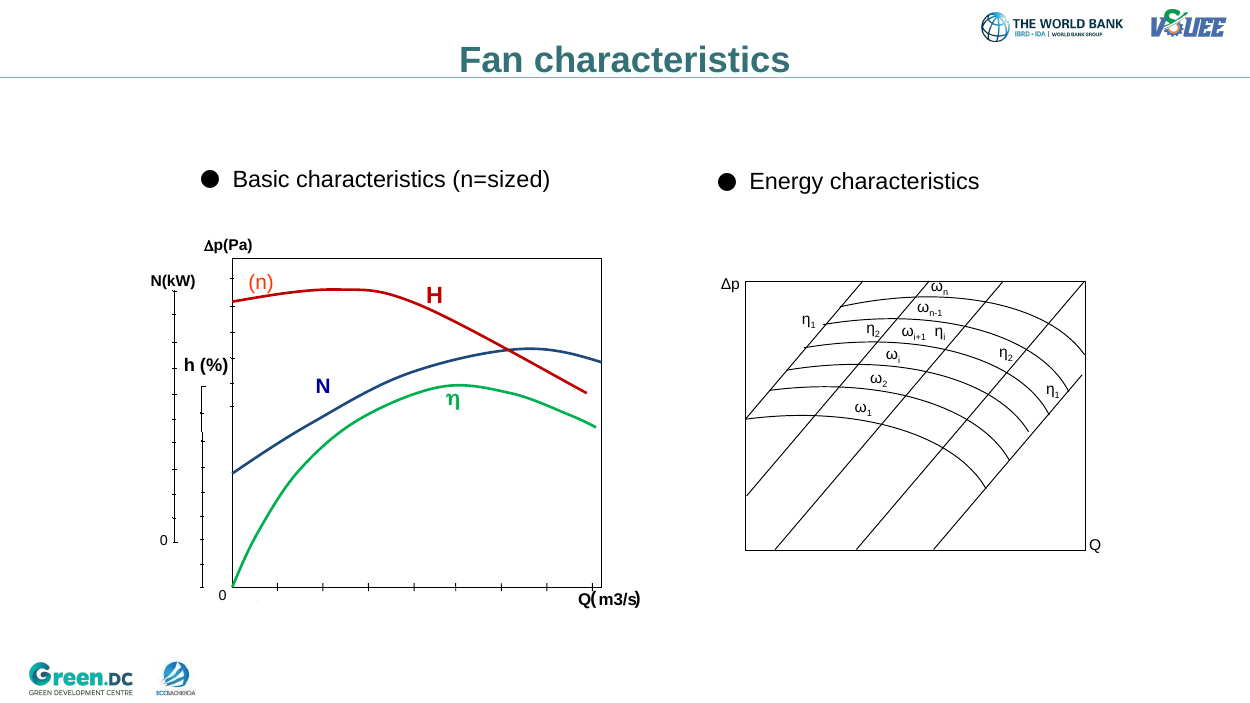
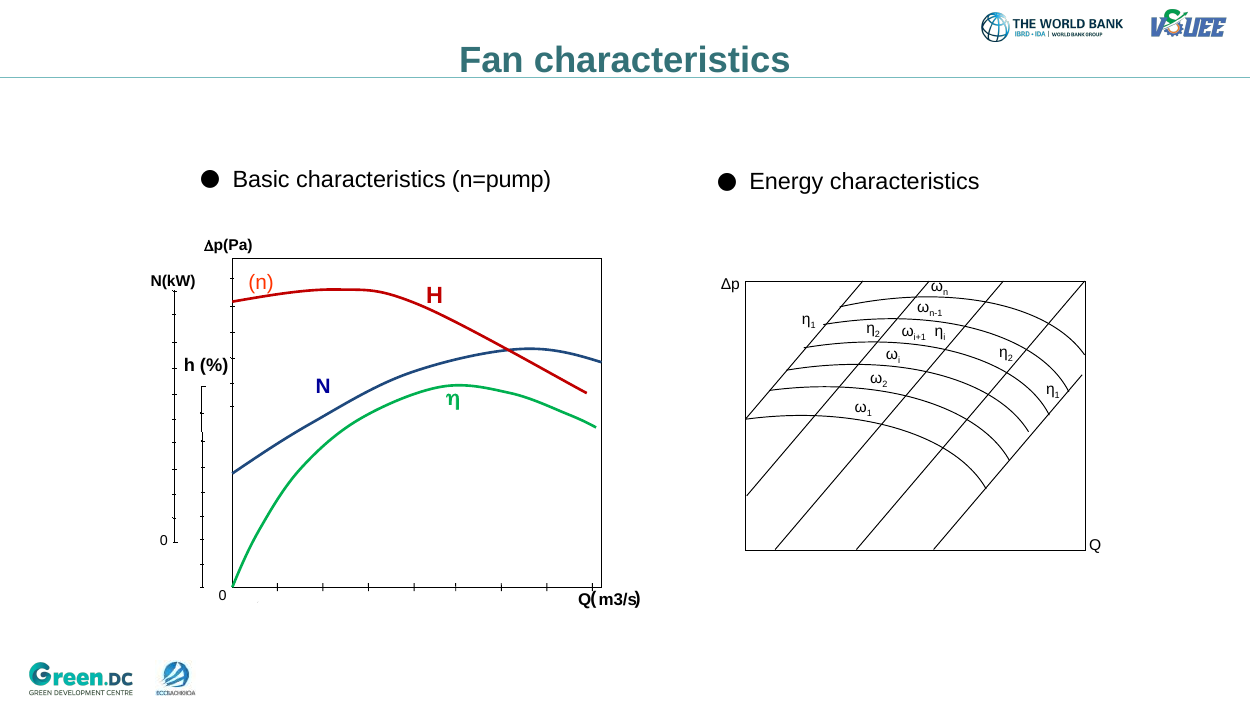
n=sized: n=sized -> n=pump (502, 179)
